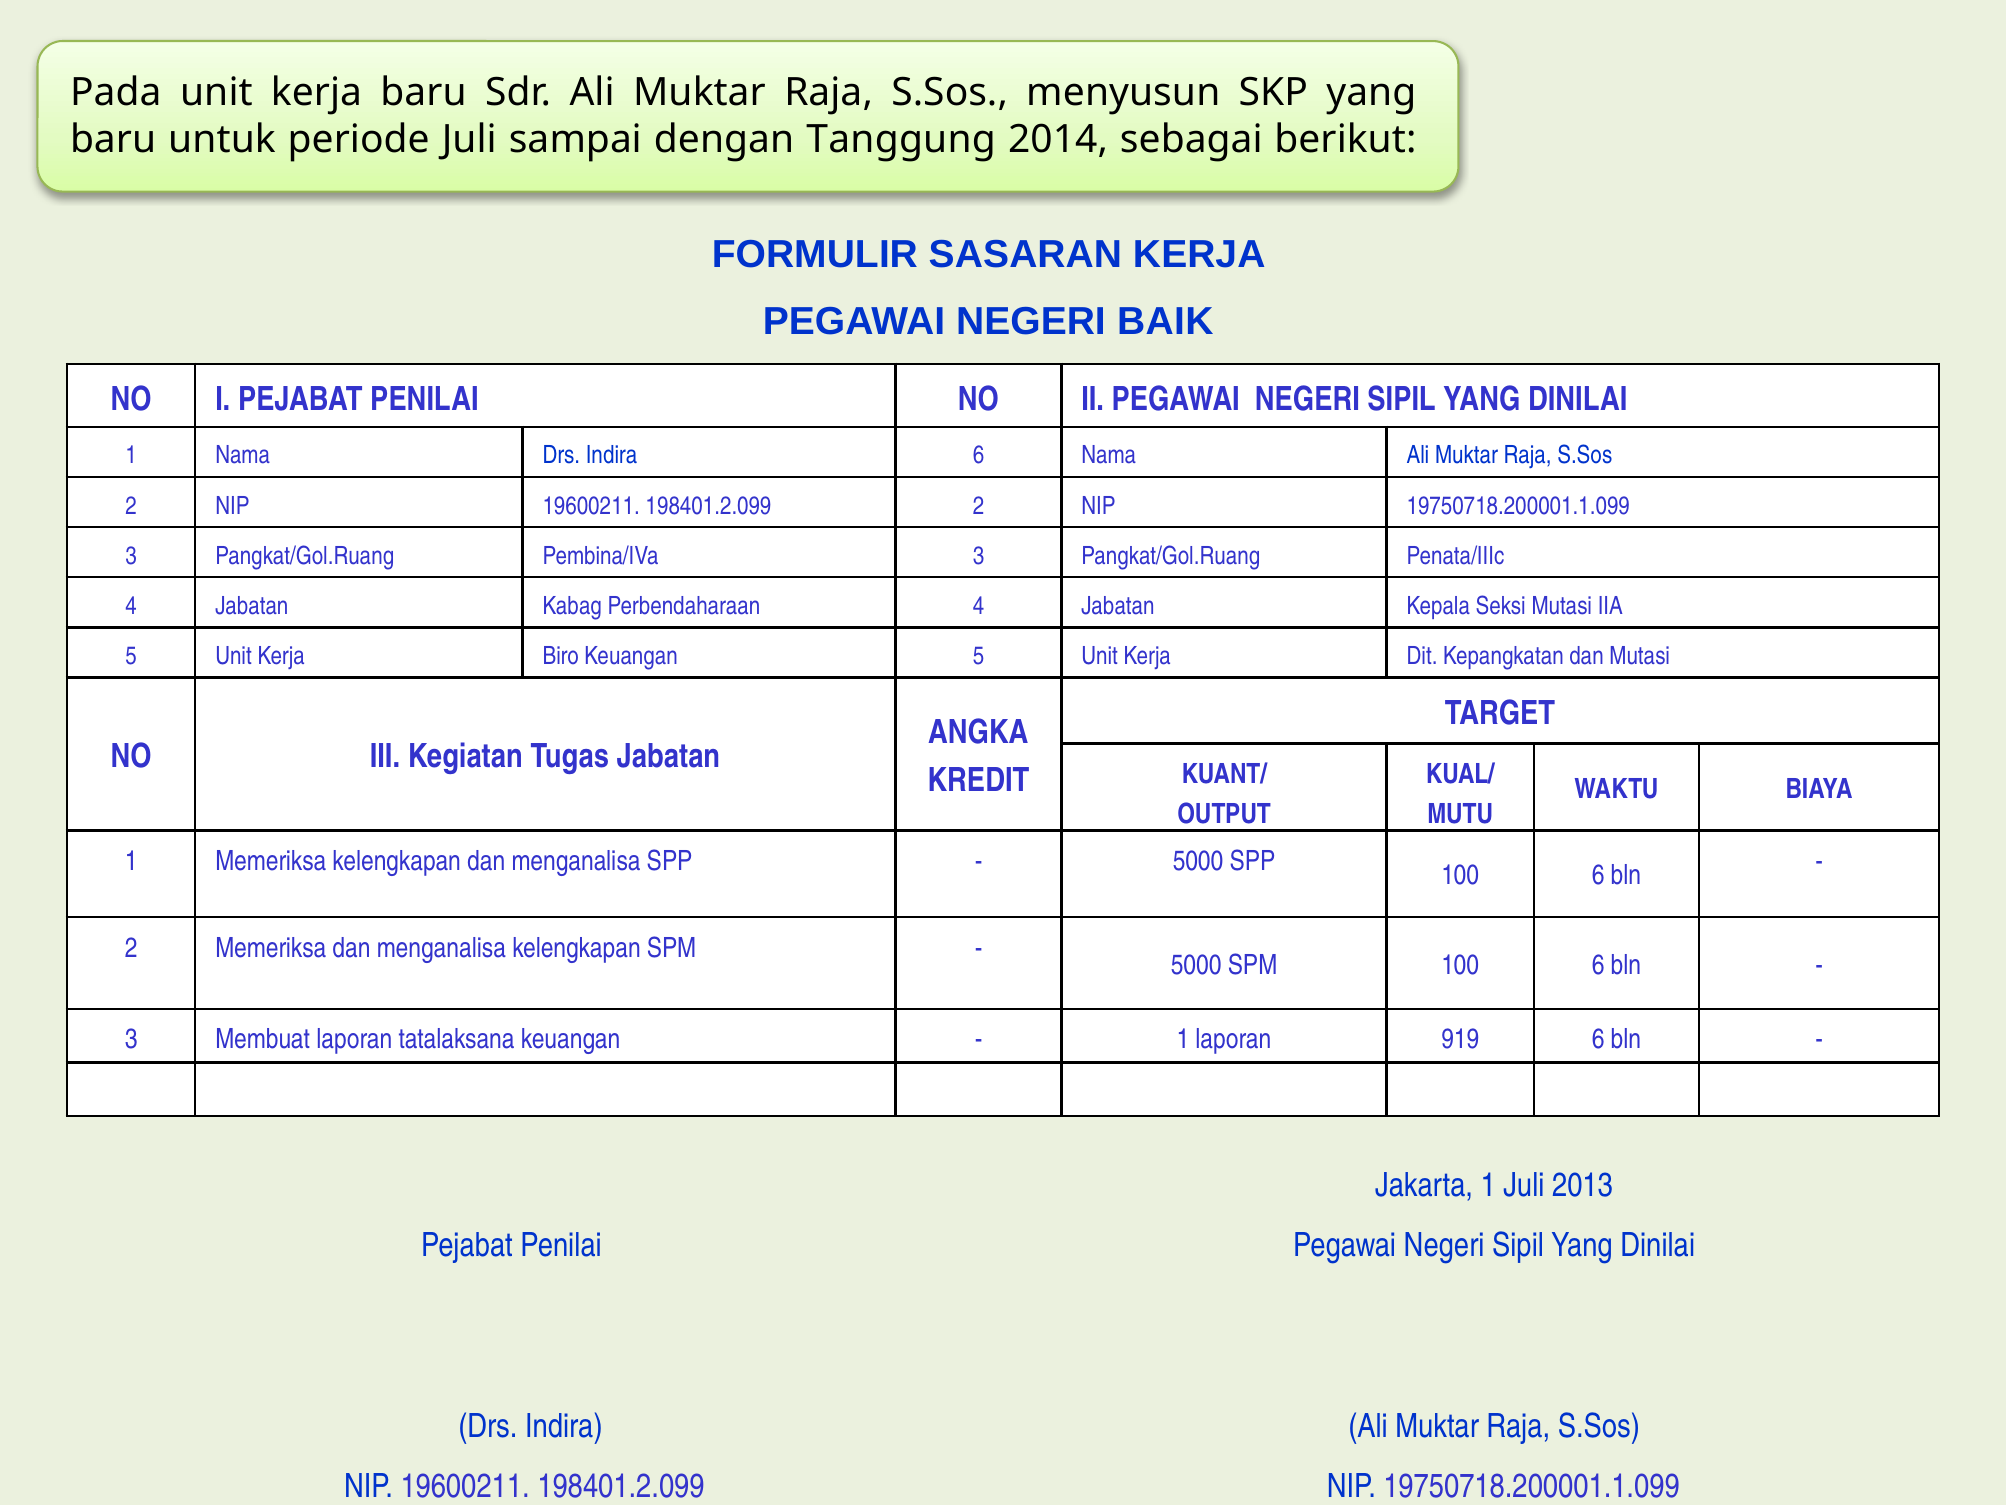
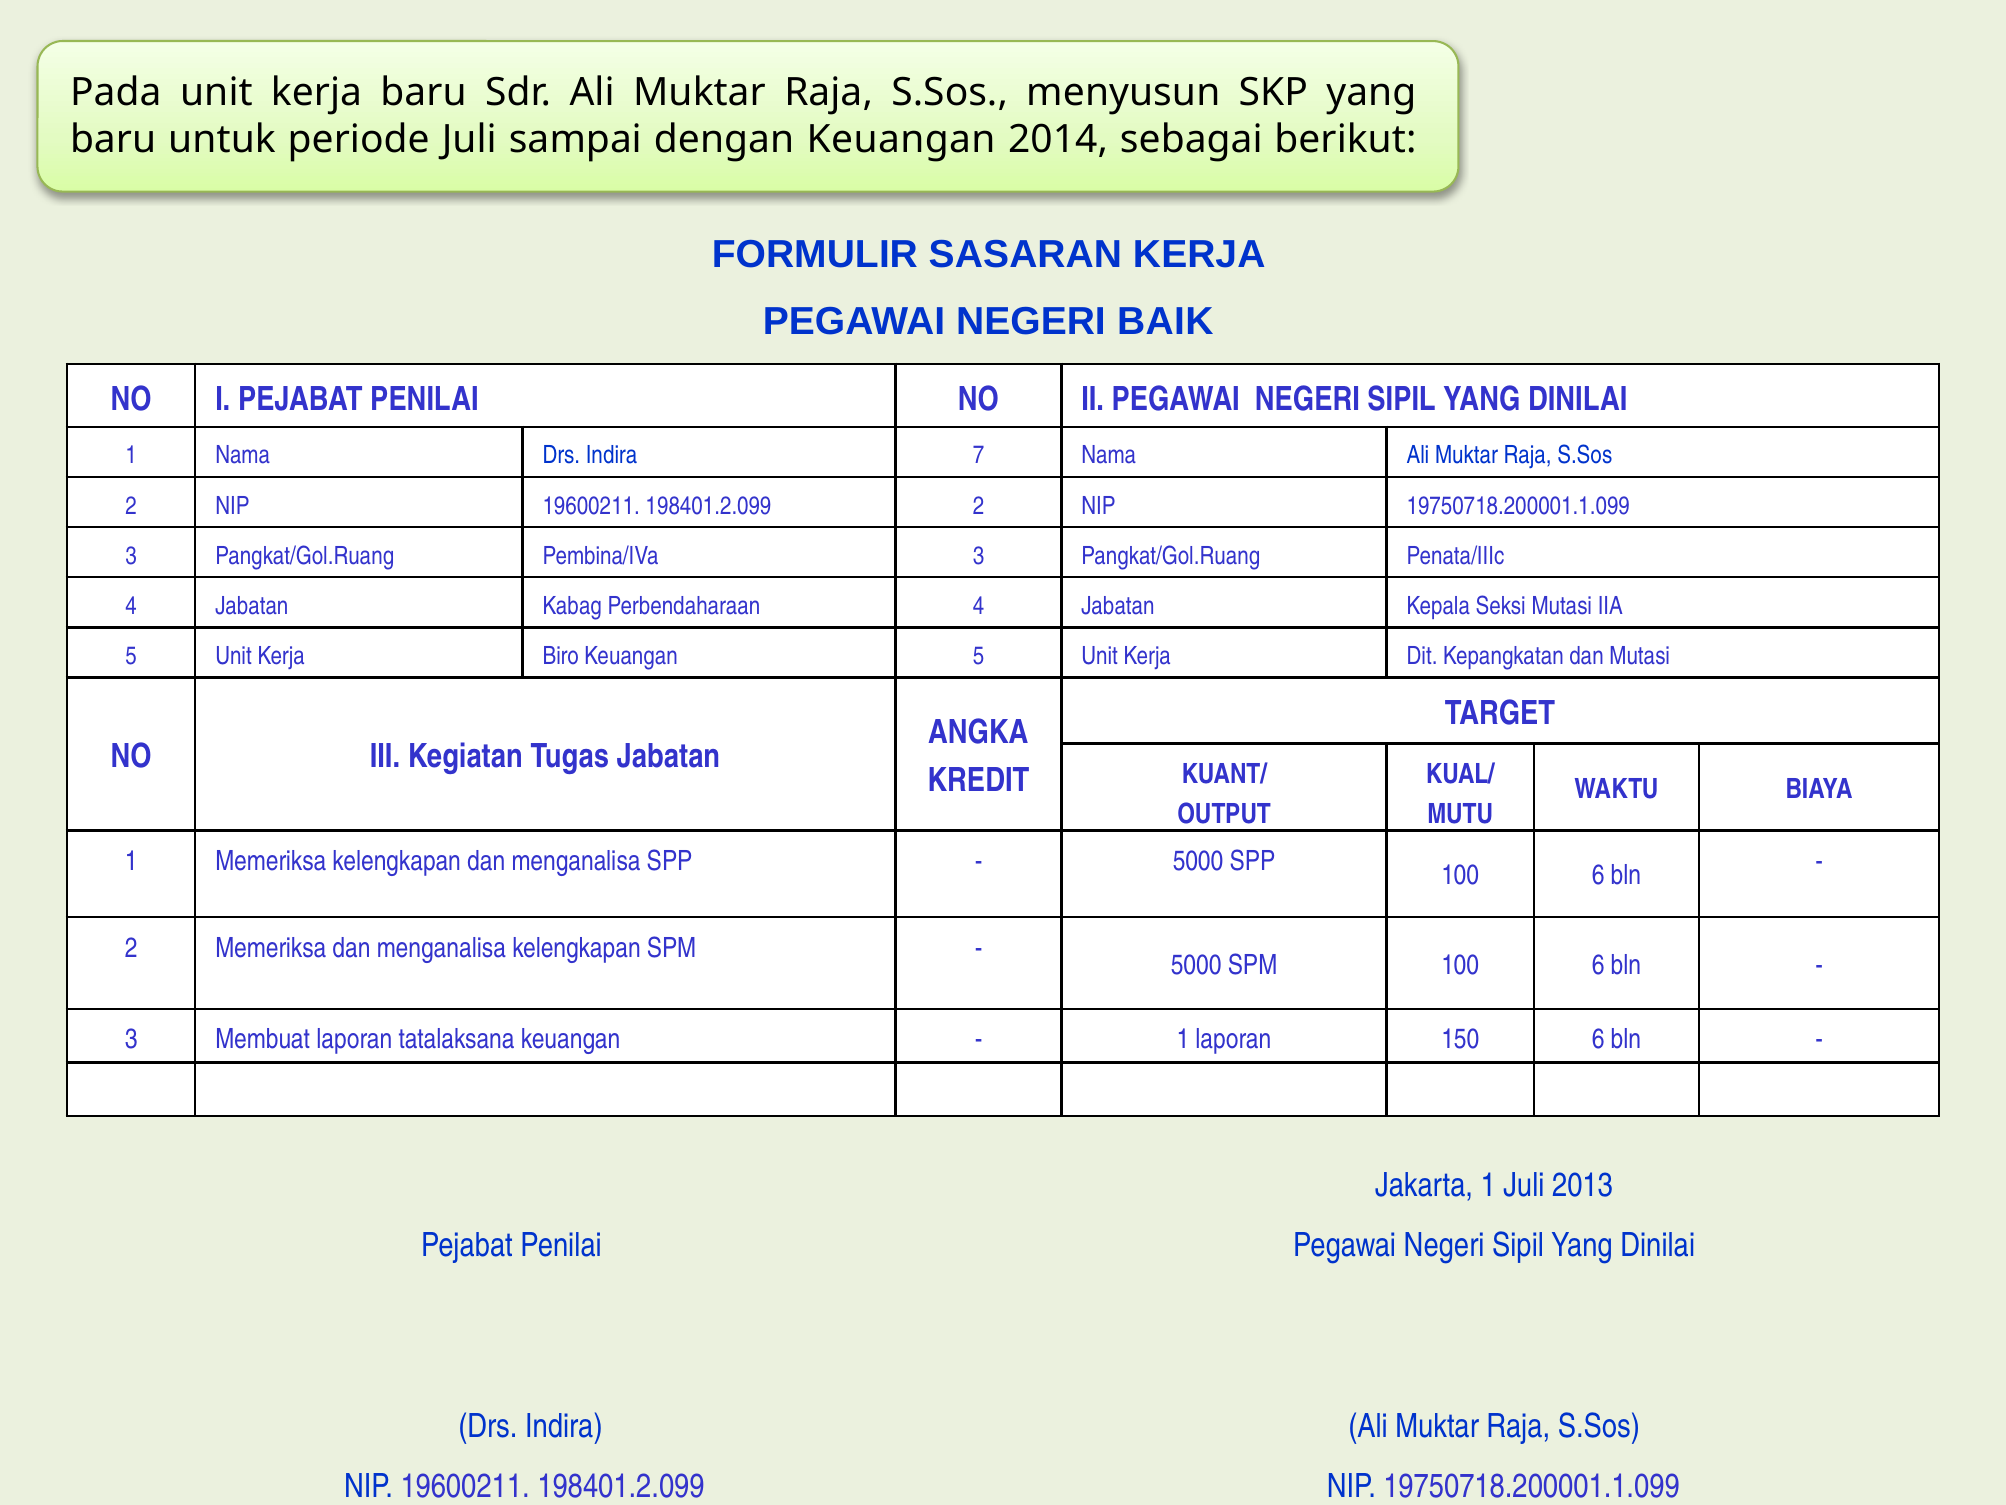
dengan Tanggung: Tanggung -> Keuangan (901, 139)
Indira 6: 6 -> 7 (978, 456)
919: 919 -> 150 (1460, 1039)
